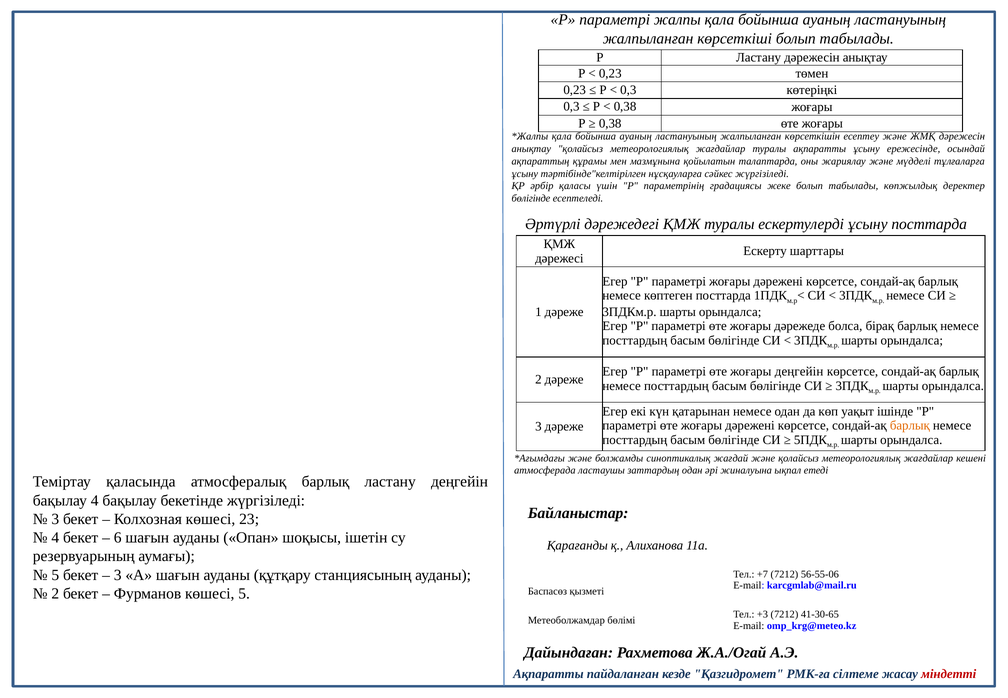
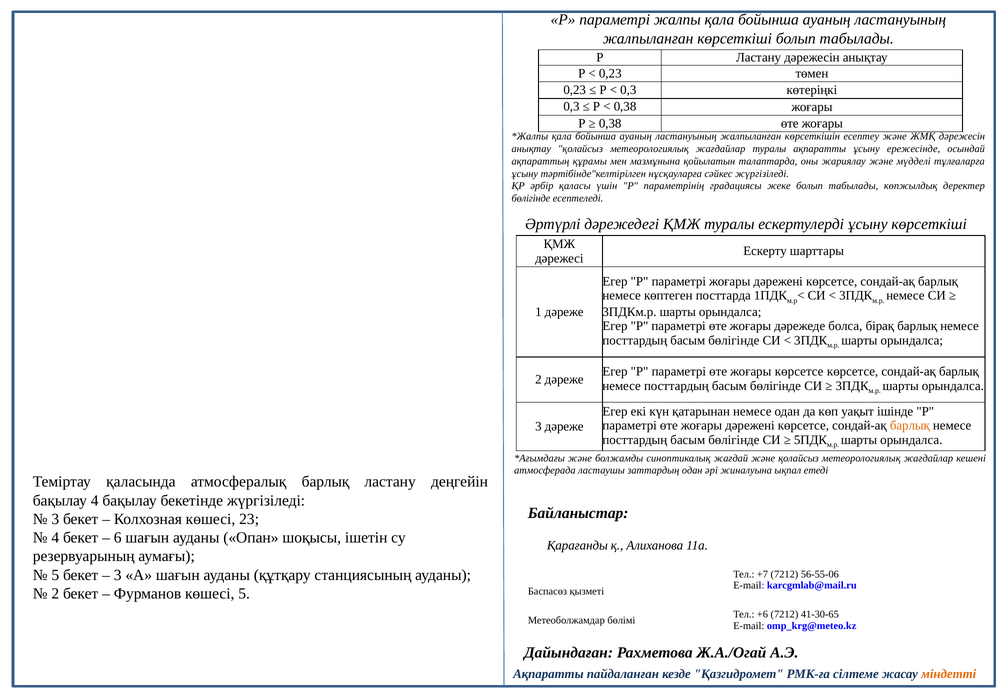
ұсыну посттарда: посттарда -> көрсеткіші (929, 224)
жоғары деңгейін: деңгейін -> көрсетсе (799, 371)
+3: +3 -> +6 (762, 614)
міндетті colour: red -> orange (949, 674)
